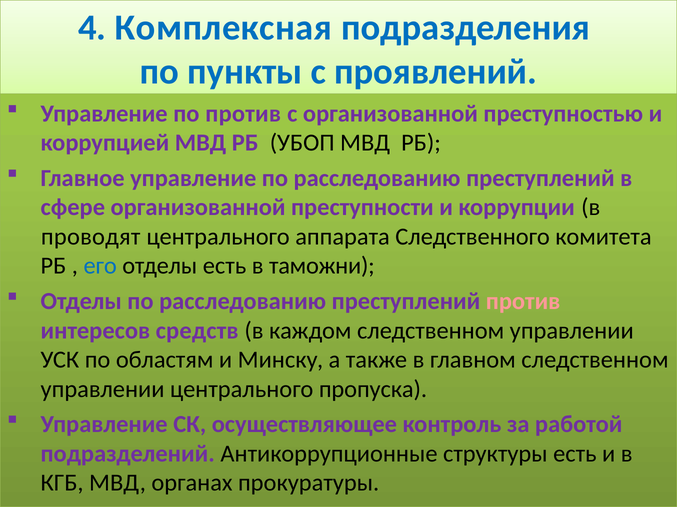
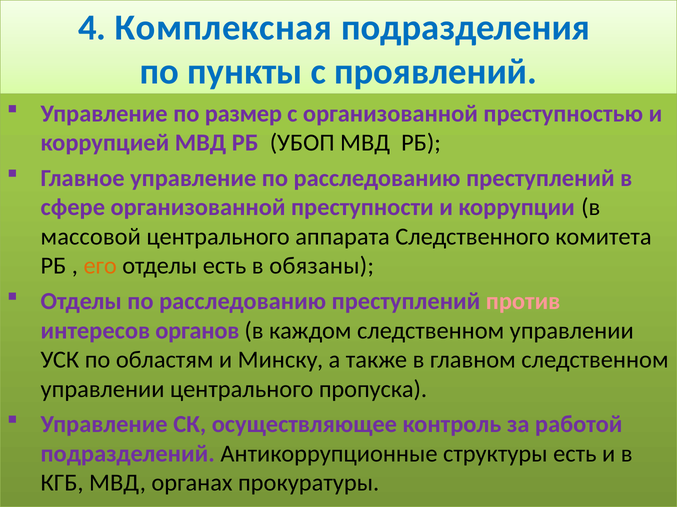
по против: против -> размер (243, 114)
проводят: проводят -> массовой (91, 237)
его colour: blue -> orange (100, 266)
таможни: таможни -> обязаны (322, 266)
средств: средств -> органов (197, 331)
